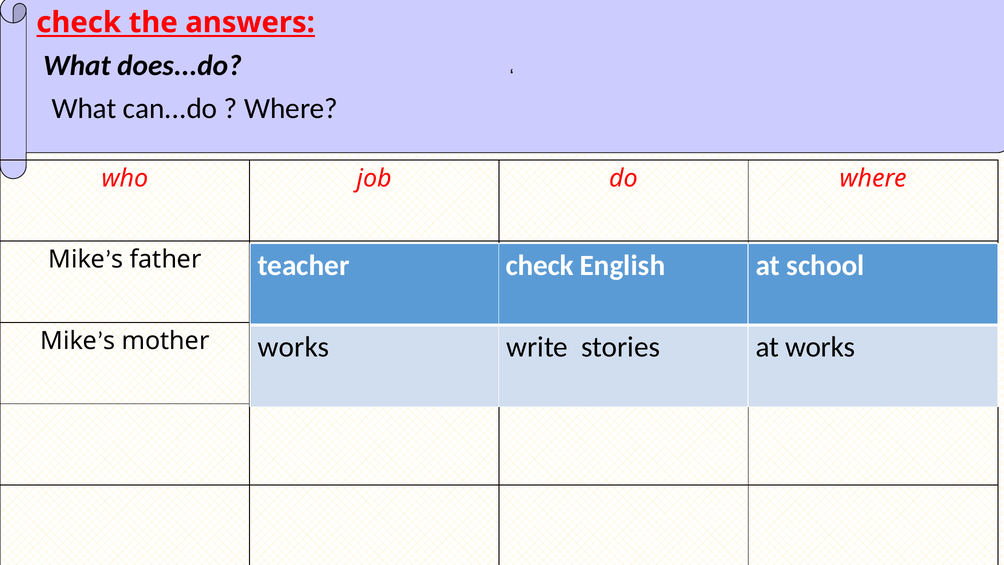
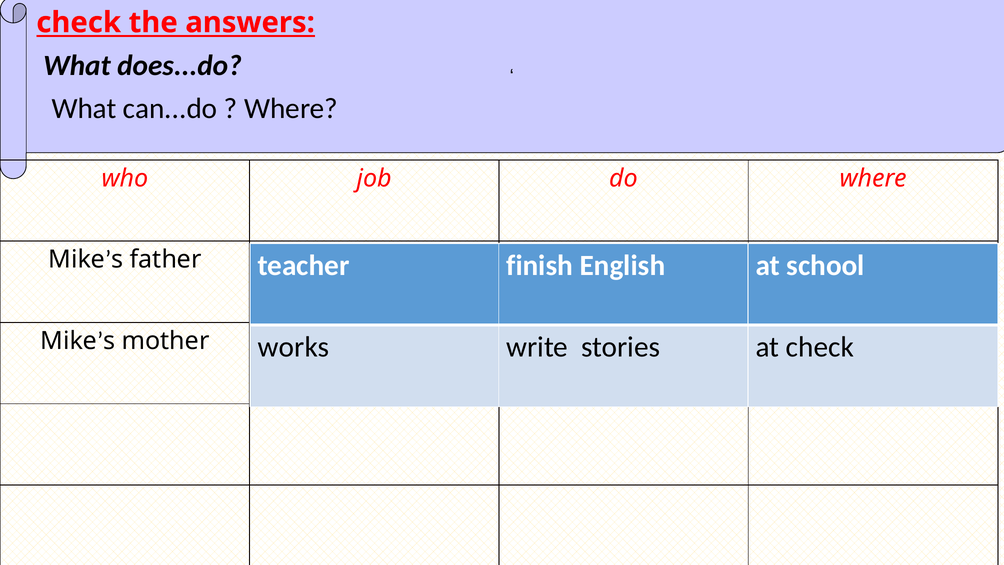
teacher check: check -> finish (540, 265)
at works: works -> check (820, 347)
